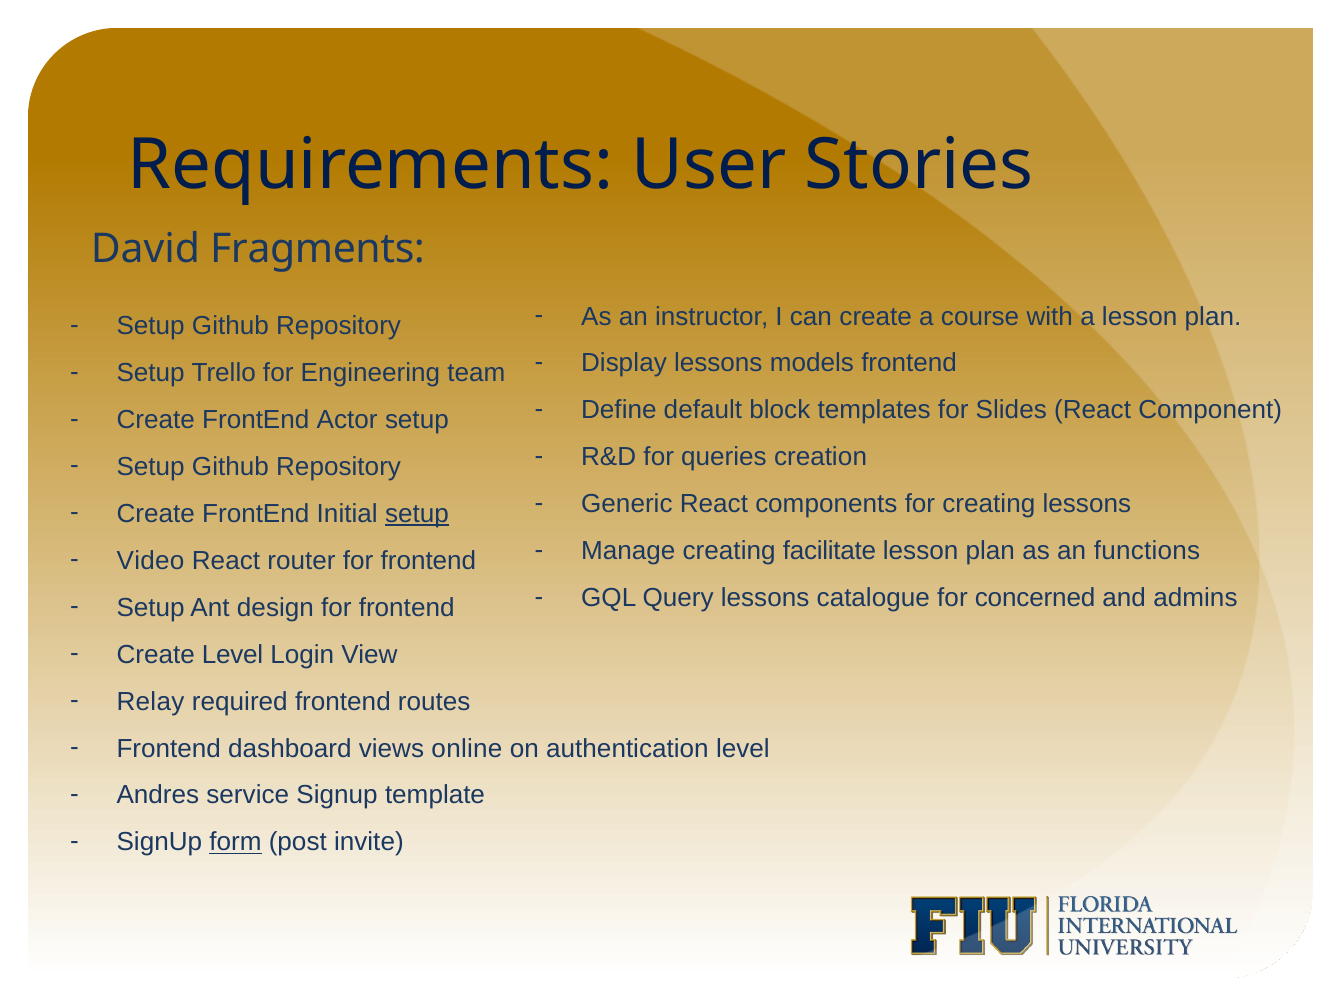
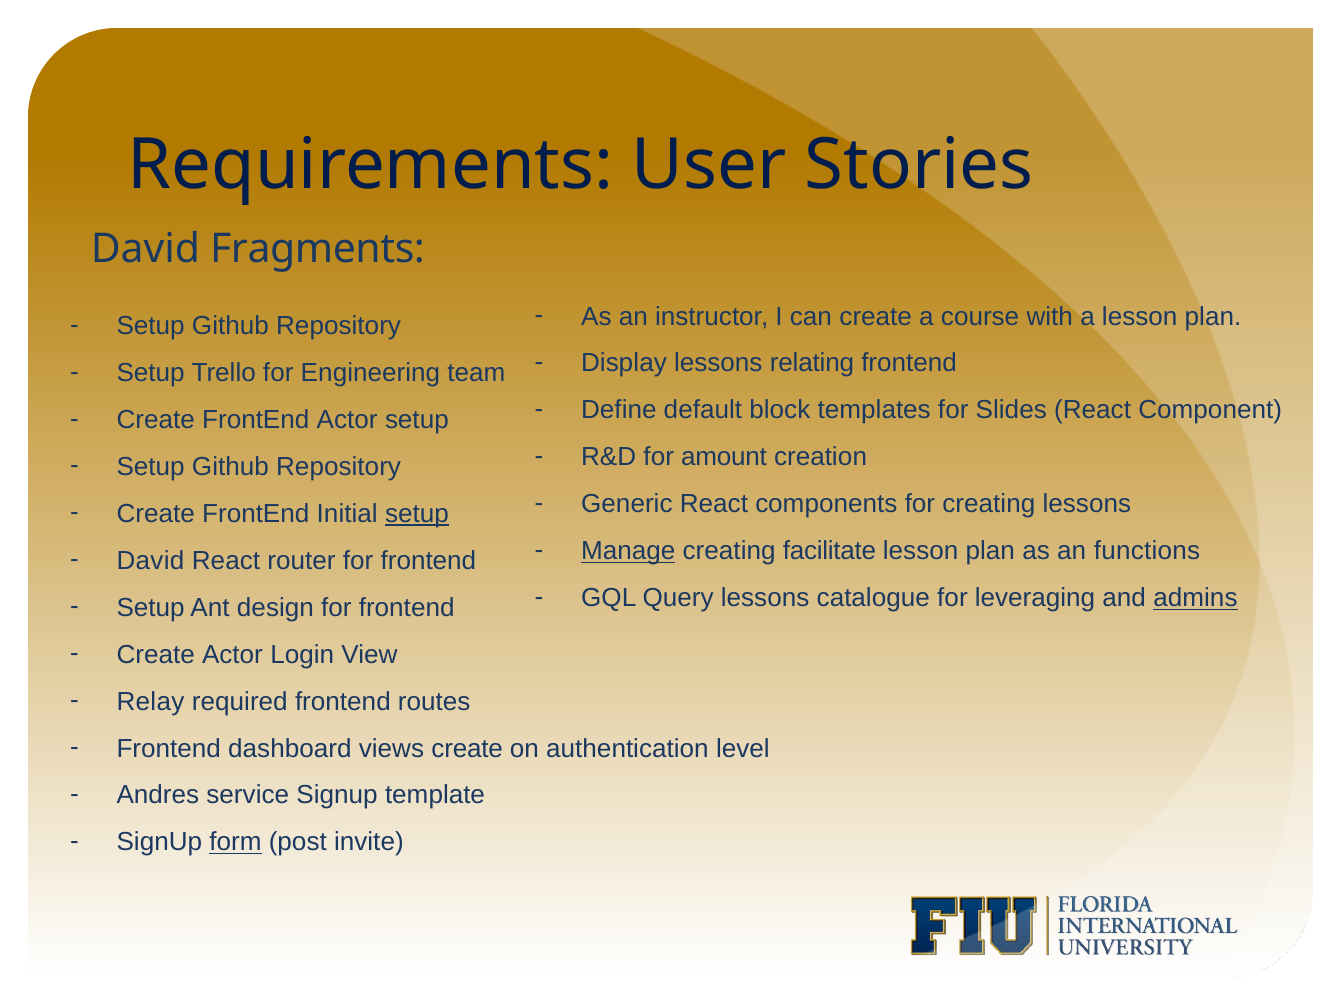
models: models -> relating (812, 363)
queries: queries -> amount (724, 457)
Manage underline: none -> present (628, 551)
Video: Video -> David (150, 560)
concerned: concerned -> leveraging (1035, 598)
admins underline: none -> present (1195, 598)
Create Level: Level -> Actor (232, 654)
views online: online -> create (467, 748)
